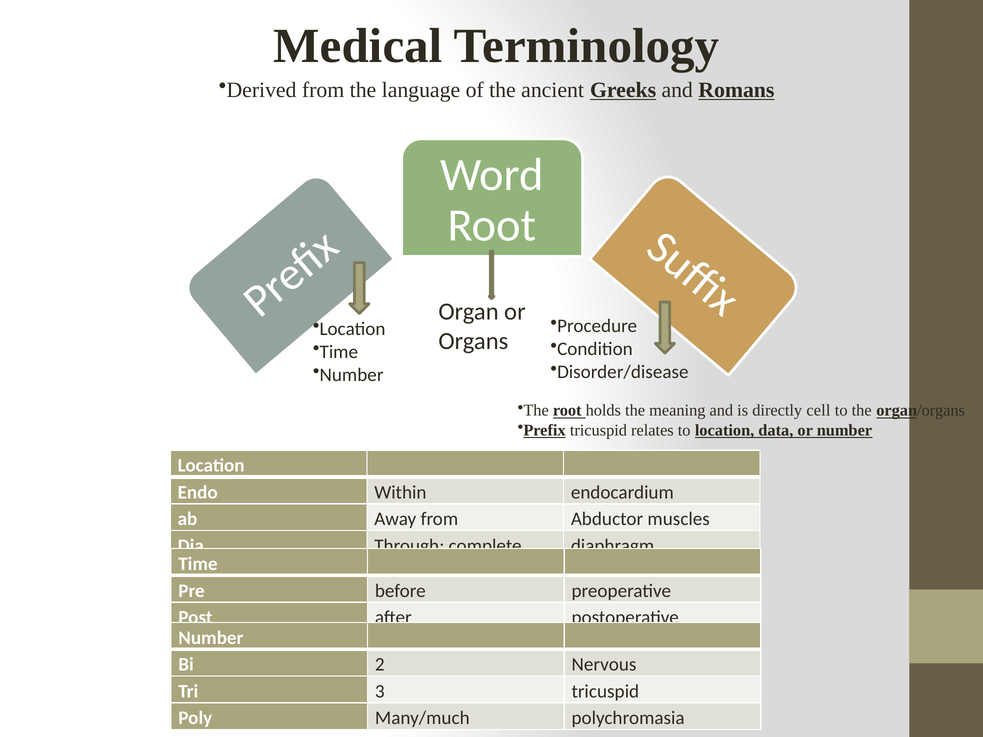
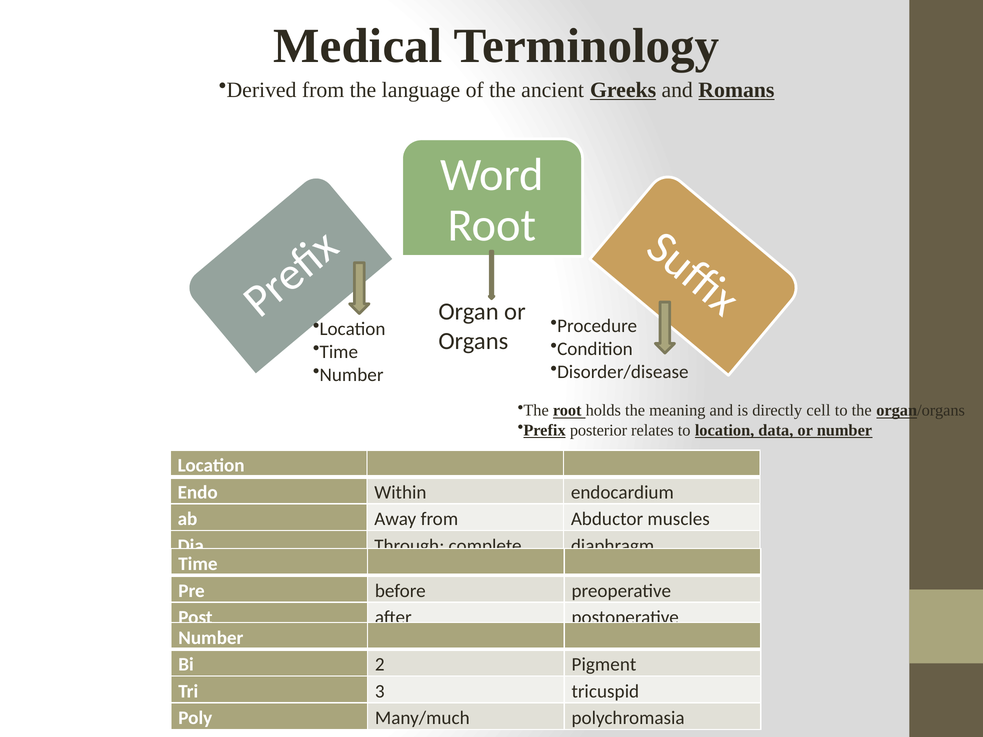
Prefix tricuspid: tricuspid -> posterior (599, 430)
Nervous: Nervous -> Pigment (604, 665)
